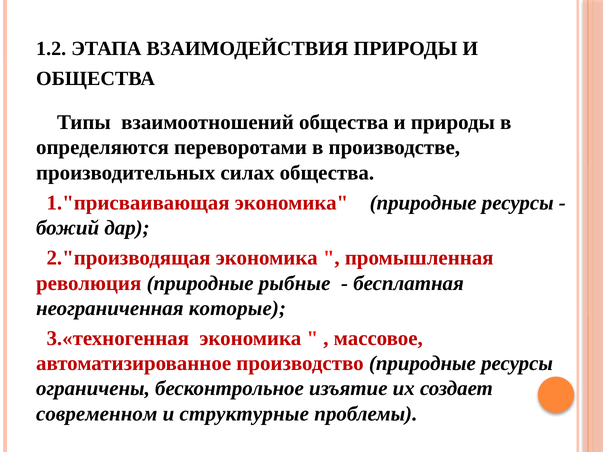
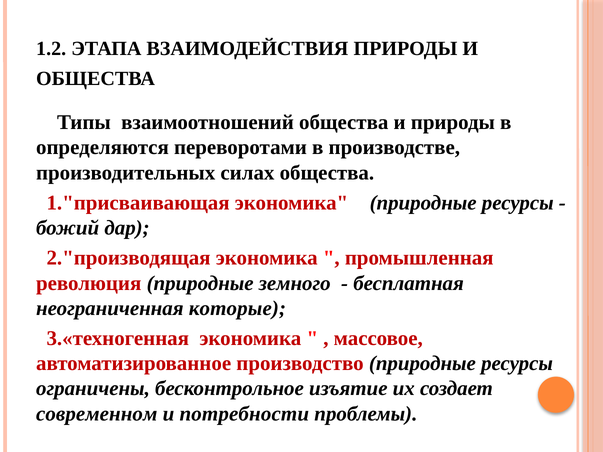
рыбные: рыбные -> земного (295, 283)
структурные: структурные -> потребности (244, 414)
